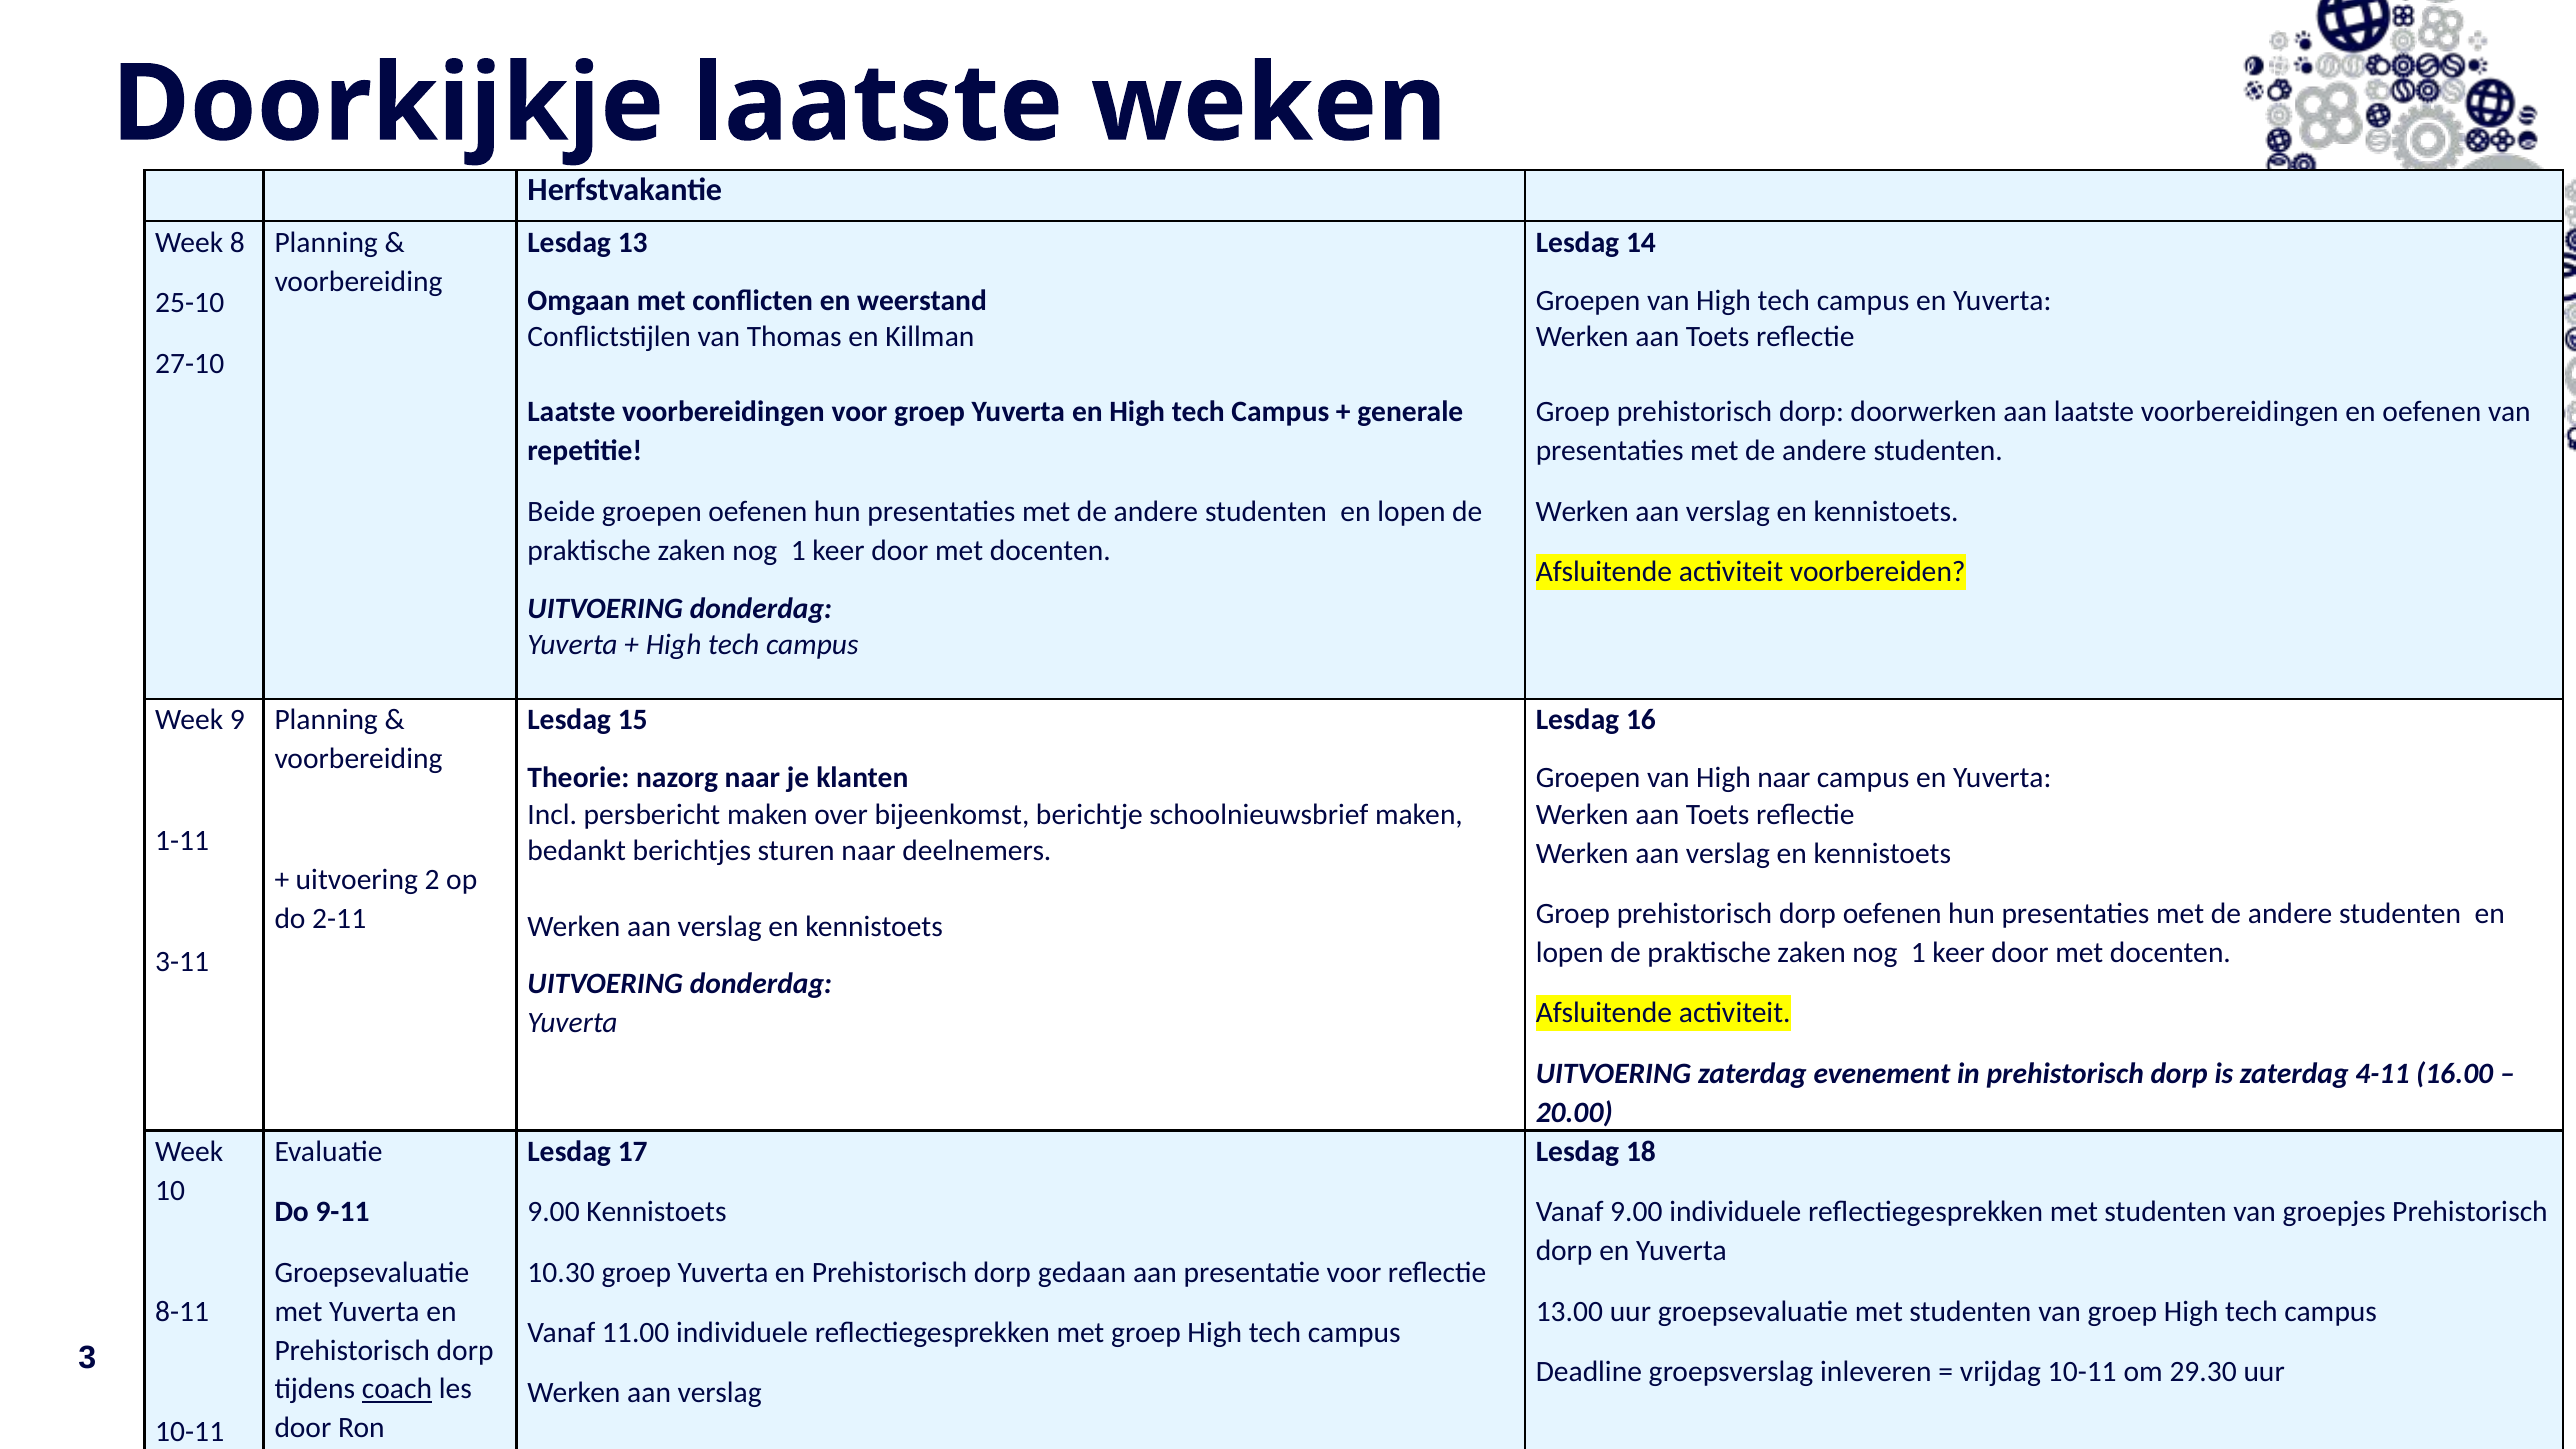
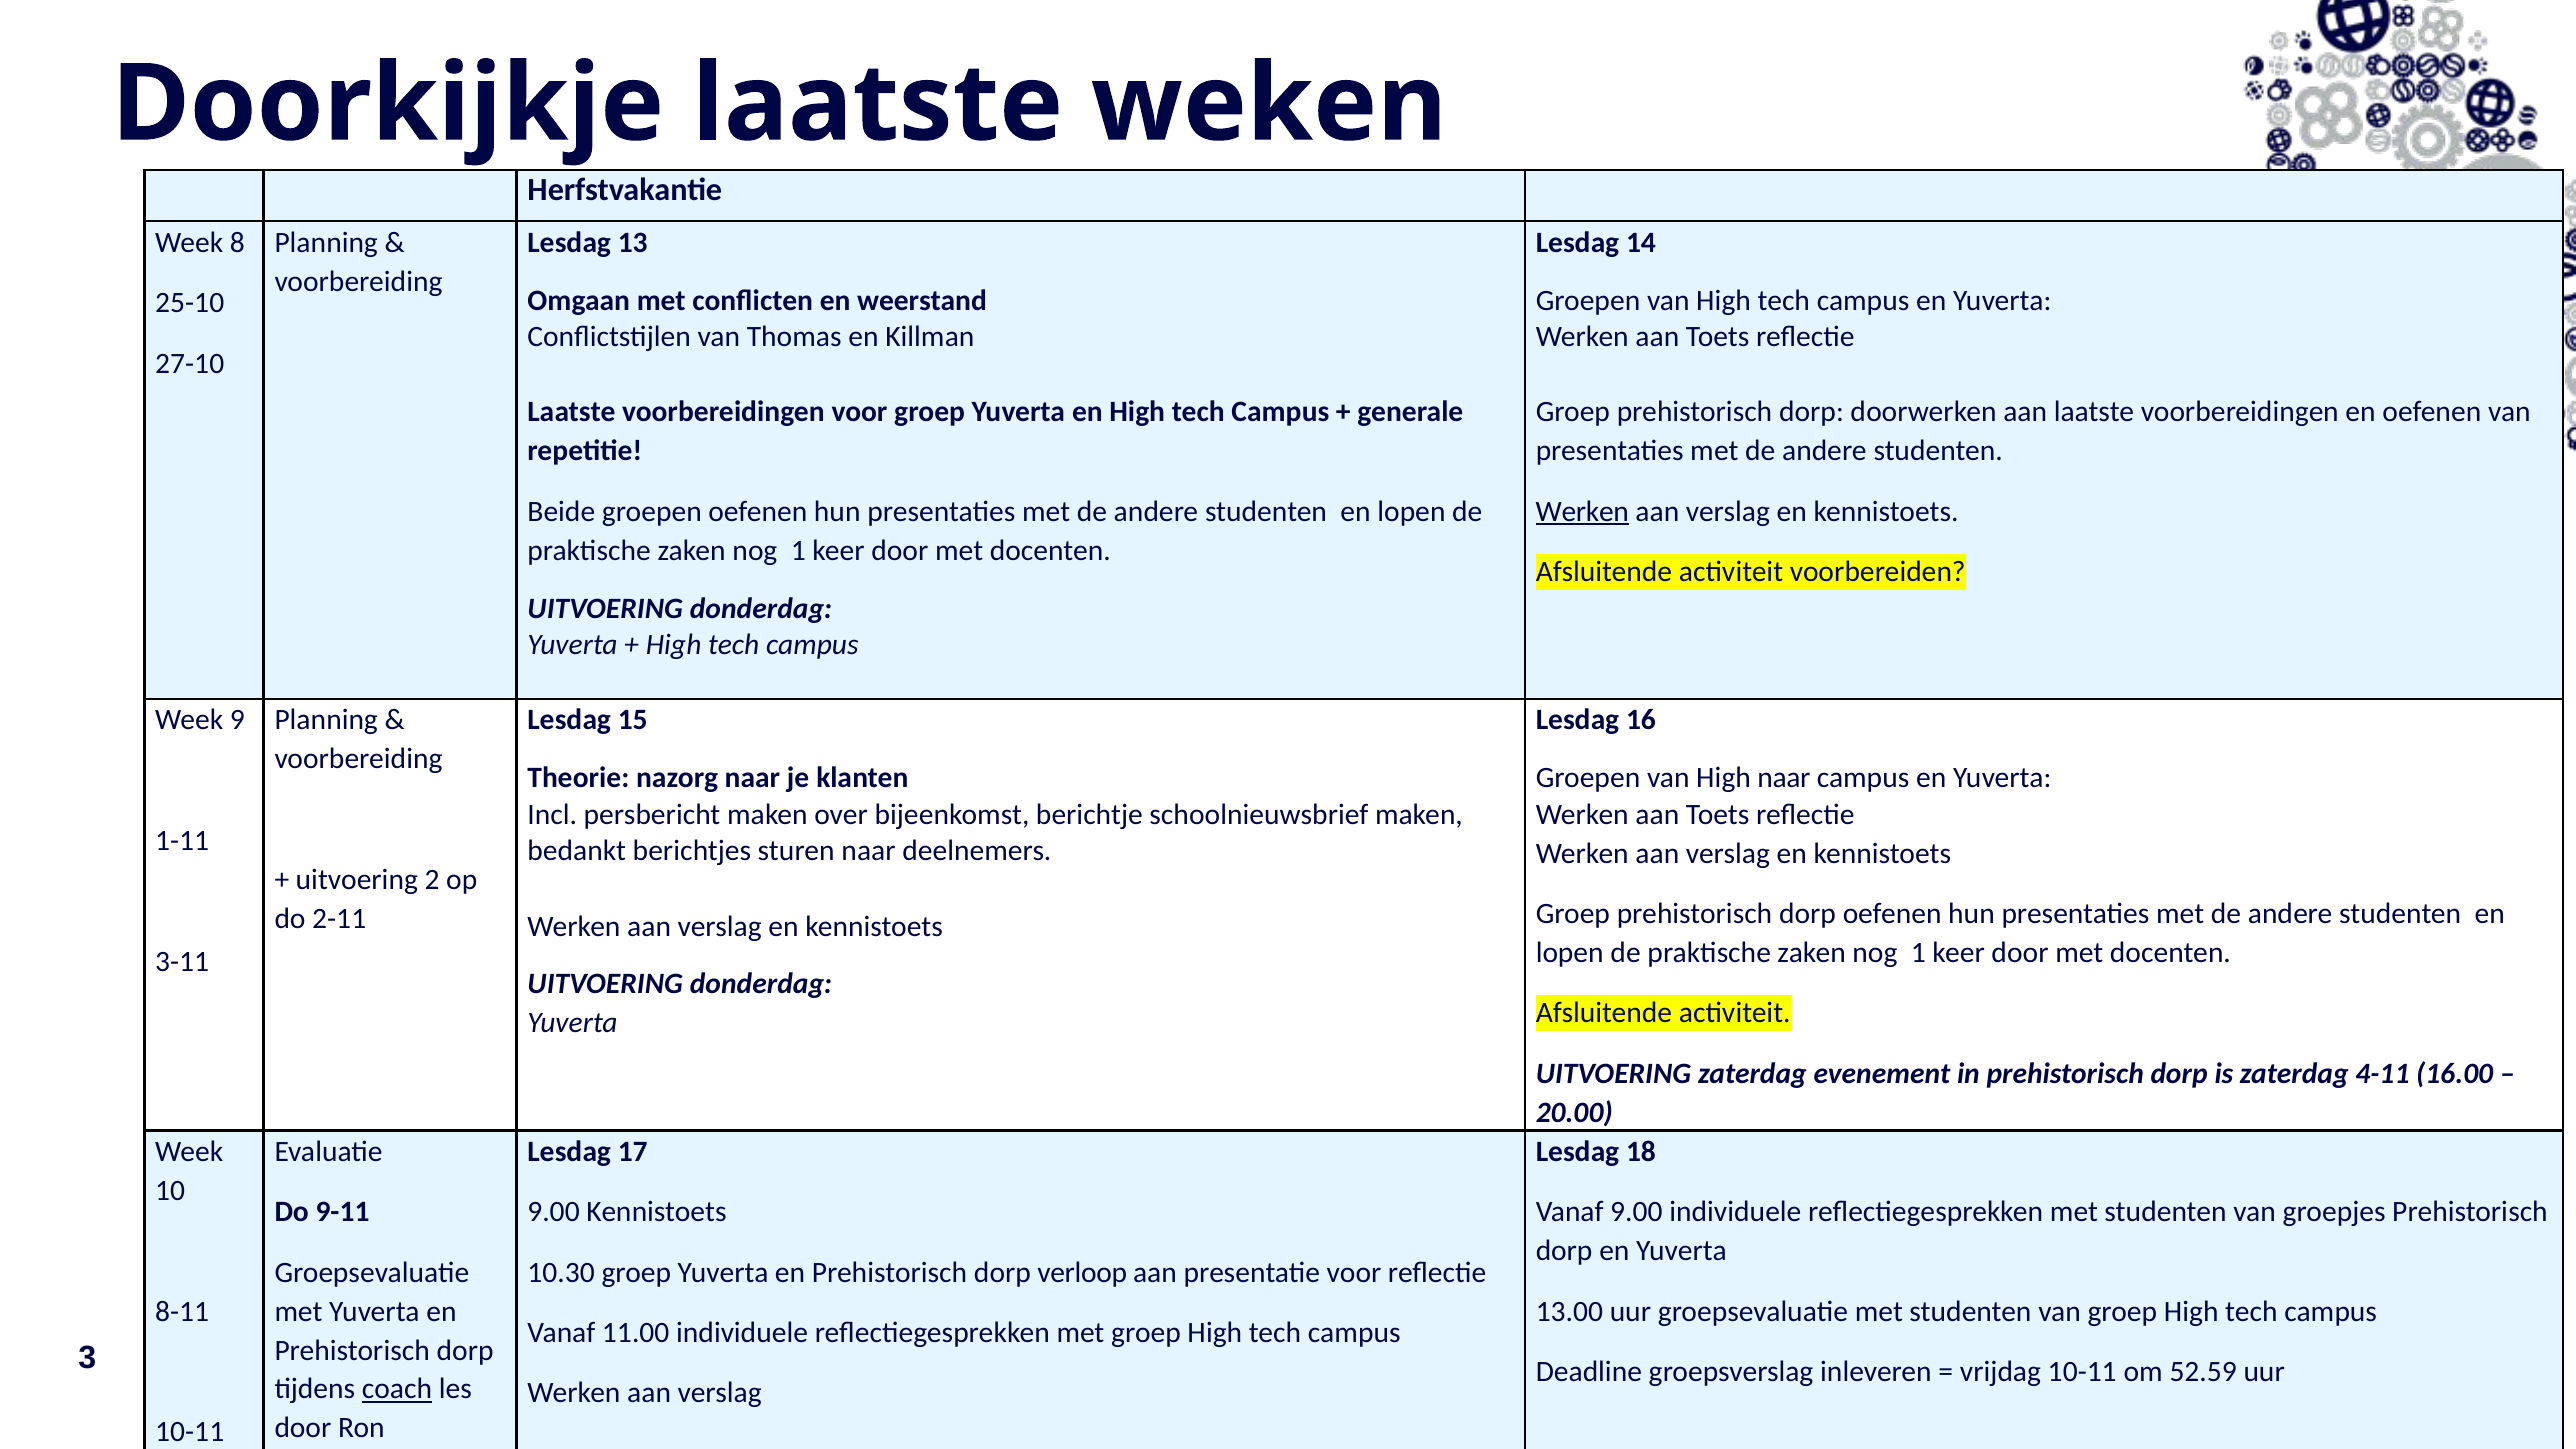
Werken underline: none -> present (1582, 512)
gedaan: gedaan -> verloop (1082, 1272)
29.30: 29.30 -> 52.59 (2203, 1372)
